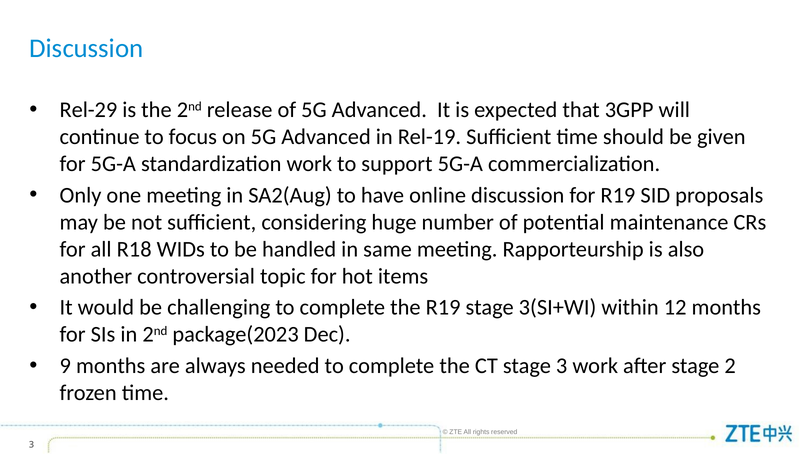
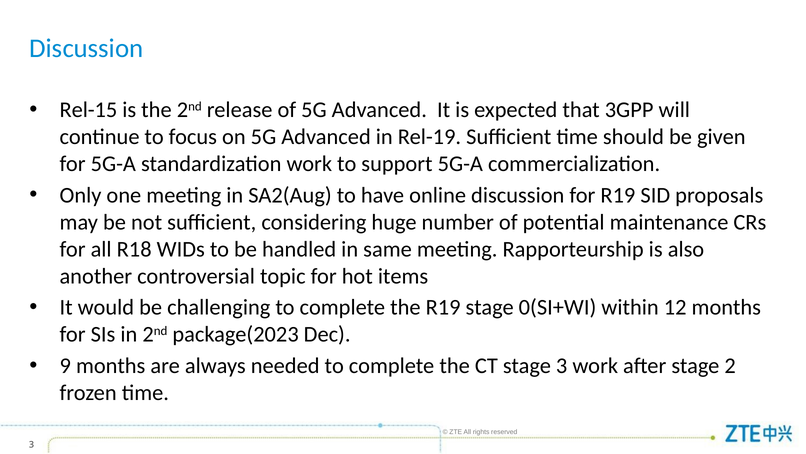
Rel-29: Rel-29 -> Rel-15 (88, 110)
3(SI+WI: 3(SI+WI -> 0(SI+WI (558, 307)
